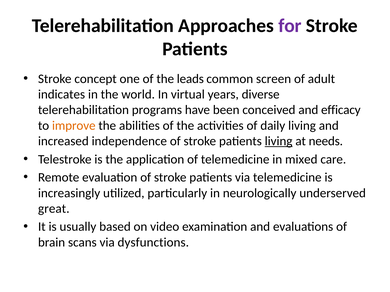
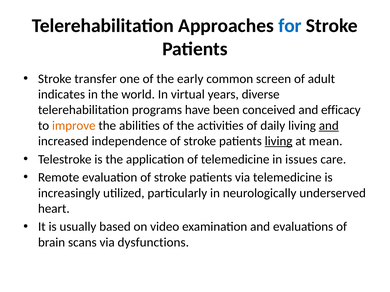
for colour: purple -> blue (290, 26)
concept: concept -> transfer (96, 79)
leads: leads -> early (190, 79)
and underline: none -> present (329, 126)
needs: needs -> mean (326, 141)
mixed: mixed -> issues (301, 160)
great: great -> heart (54, 209)
